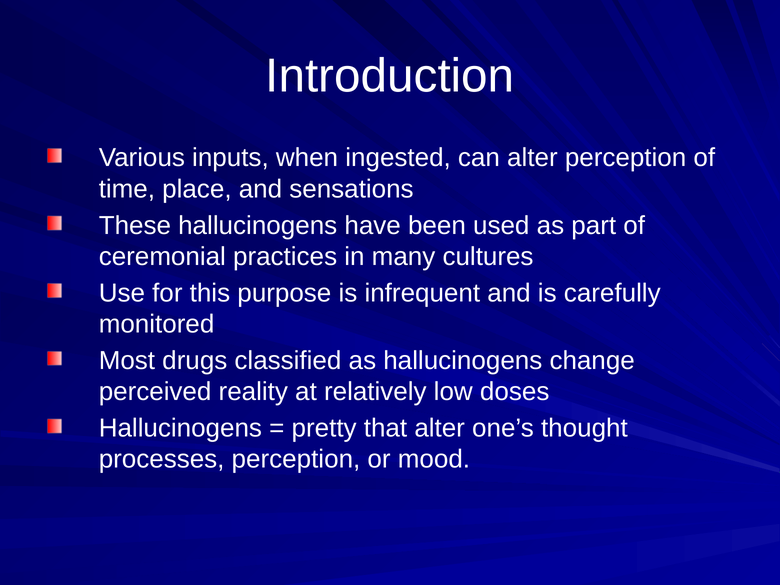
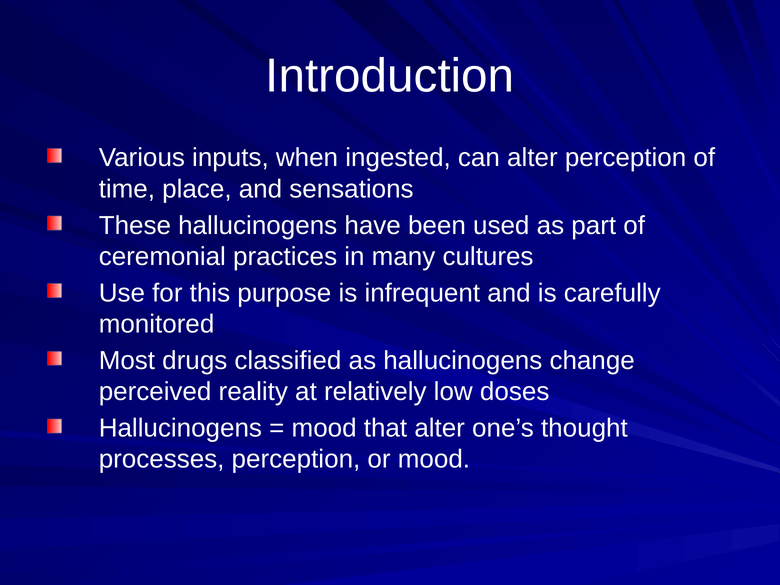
pretty: pretty -> mood (324, 428)
